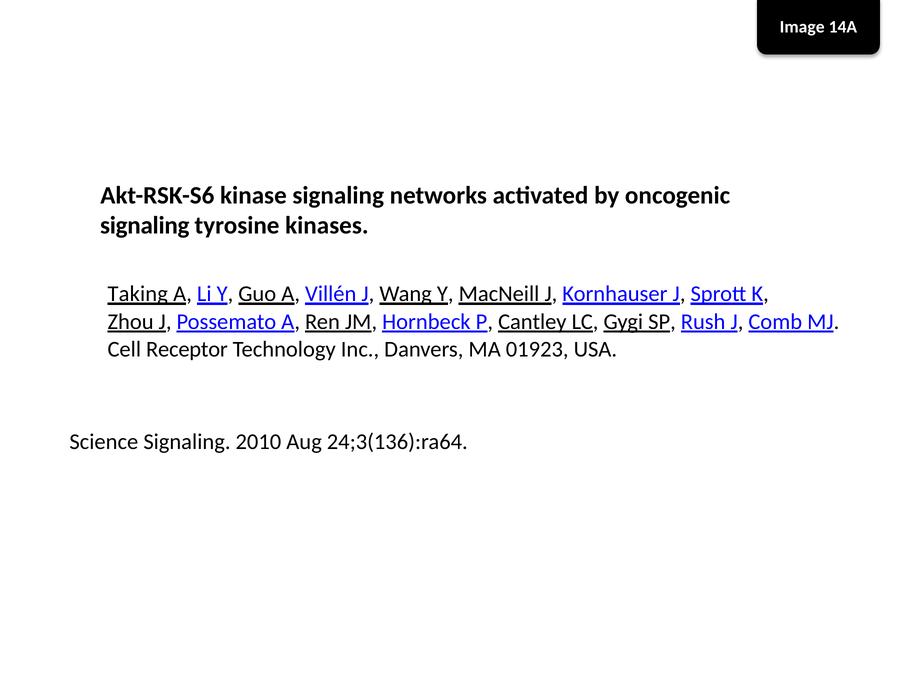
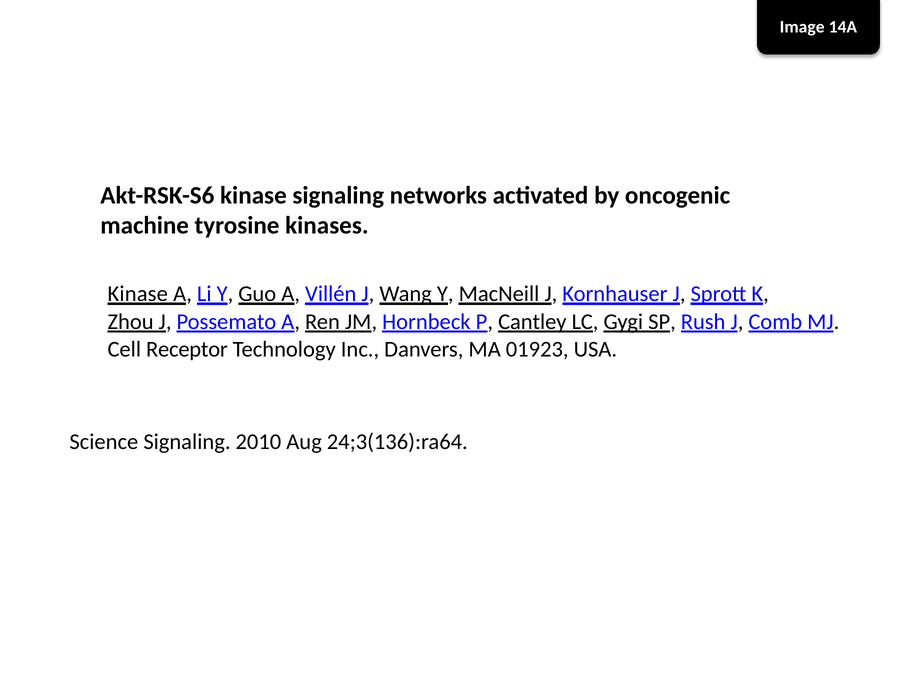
signaling: signaling -> machine (145, 225)
Taking: Taking -> Kinase (138, 294)
